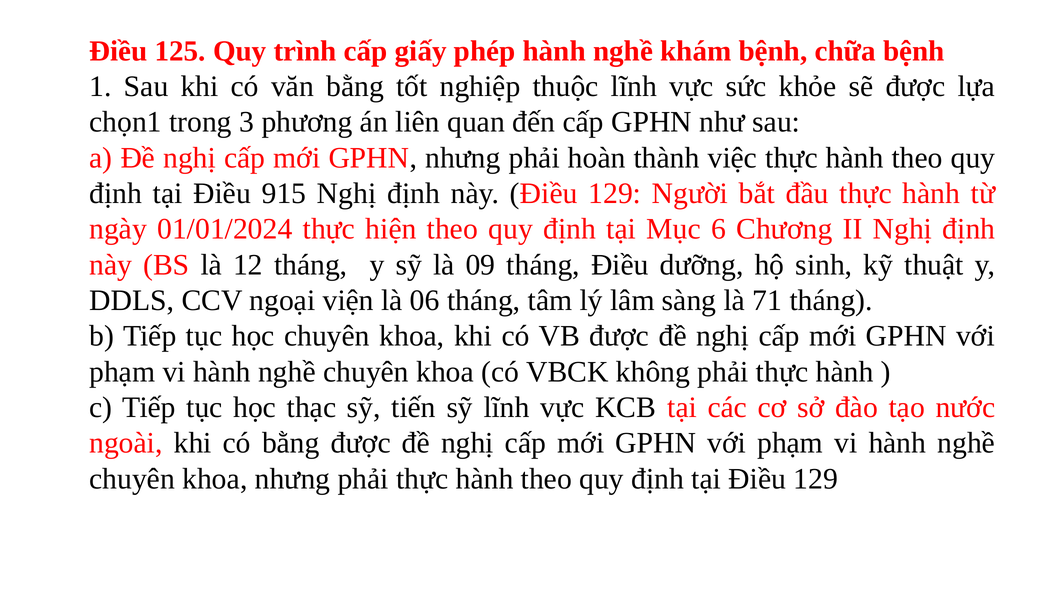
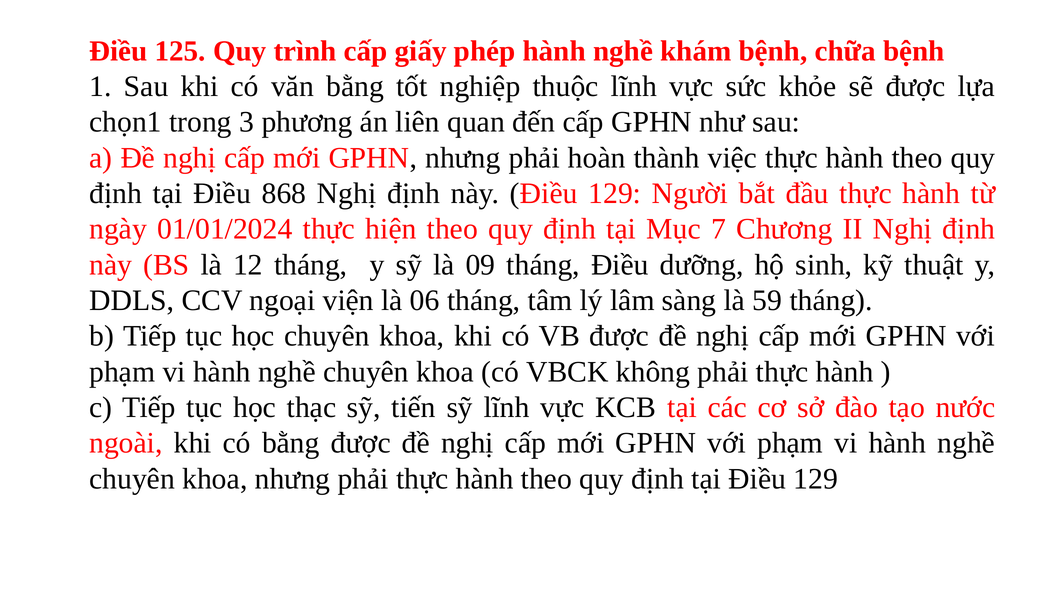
915: 915 -> 868 (284, 193)
6: 6 -> 7 (719, 229)
71: 71 -> 59 (767, 300)
